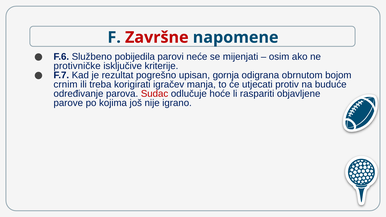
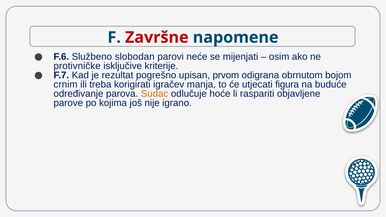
pobijedila: pobijedila -> slobodan (135, 57)
gornja: gornja -> prvom (226, 75)
protiv: protiv -> figura (287, 85)
Sudac colour: red -> orange (155, 94)
